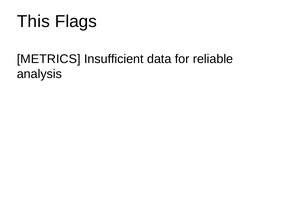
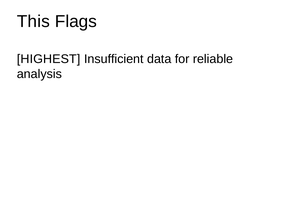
METRICS: METRICS -> HIGHEST (49, 59)
